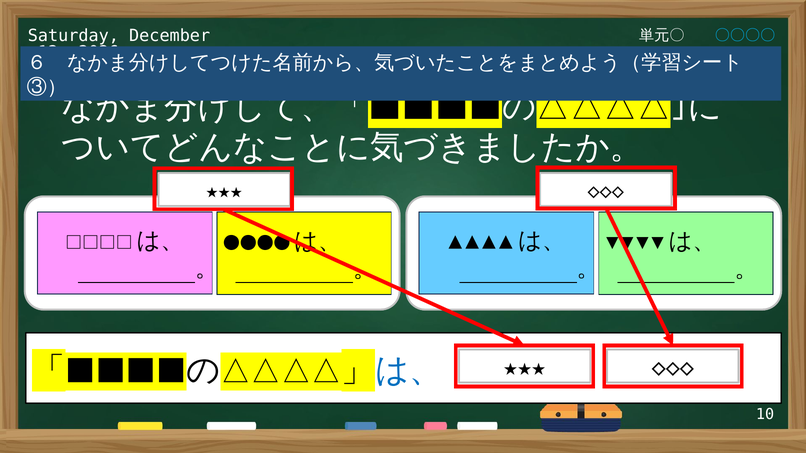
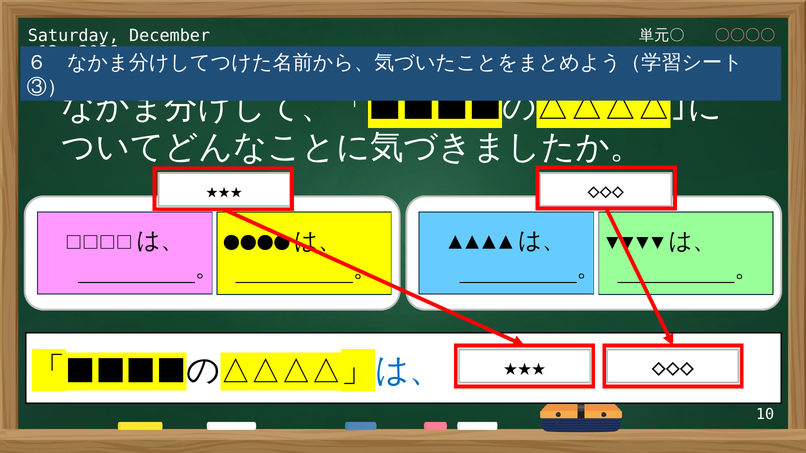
〇〇〇〇 colour: light blue -> pink (745, 35)
